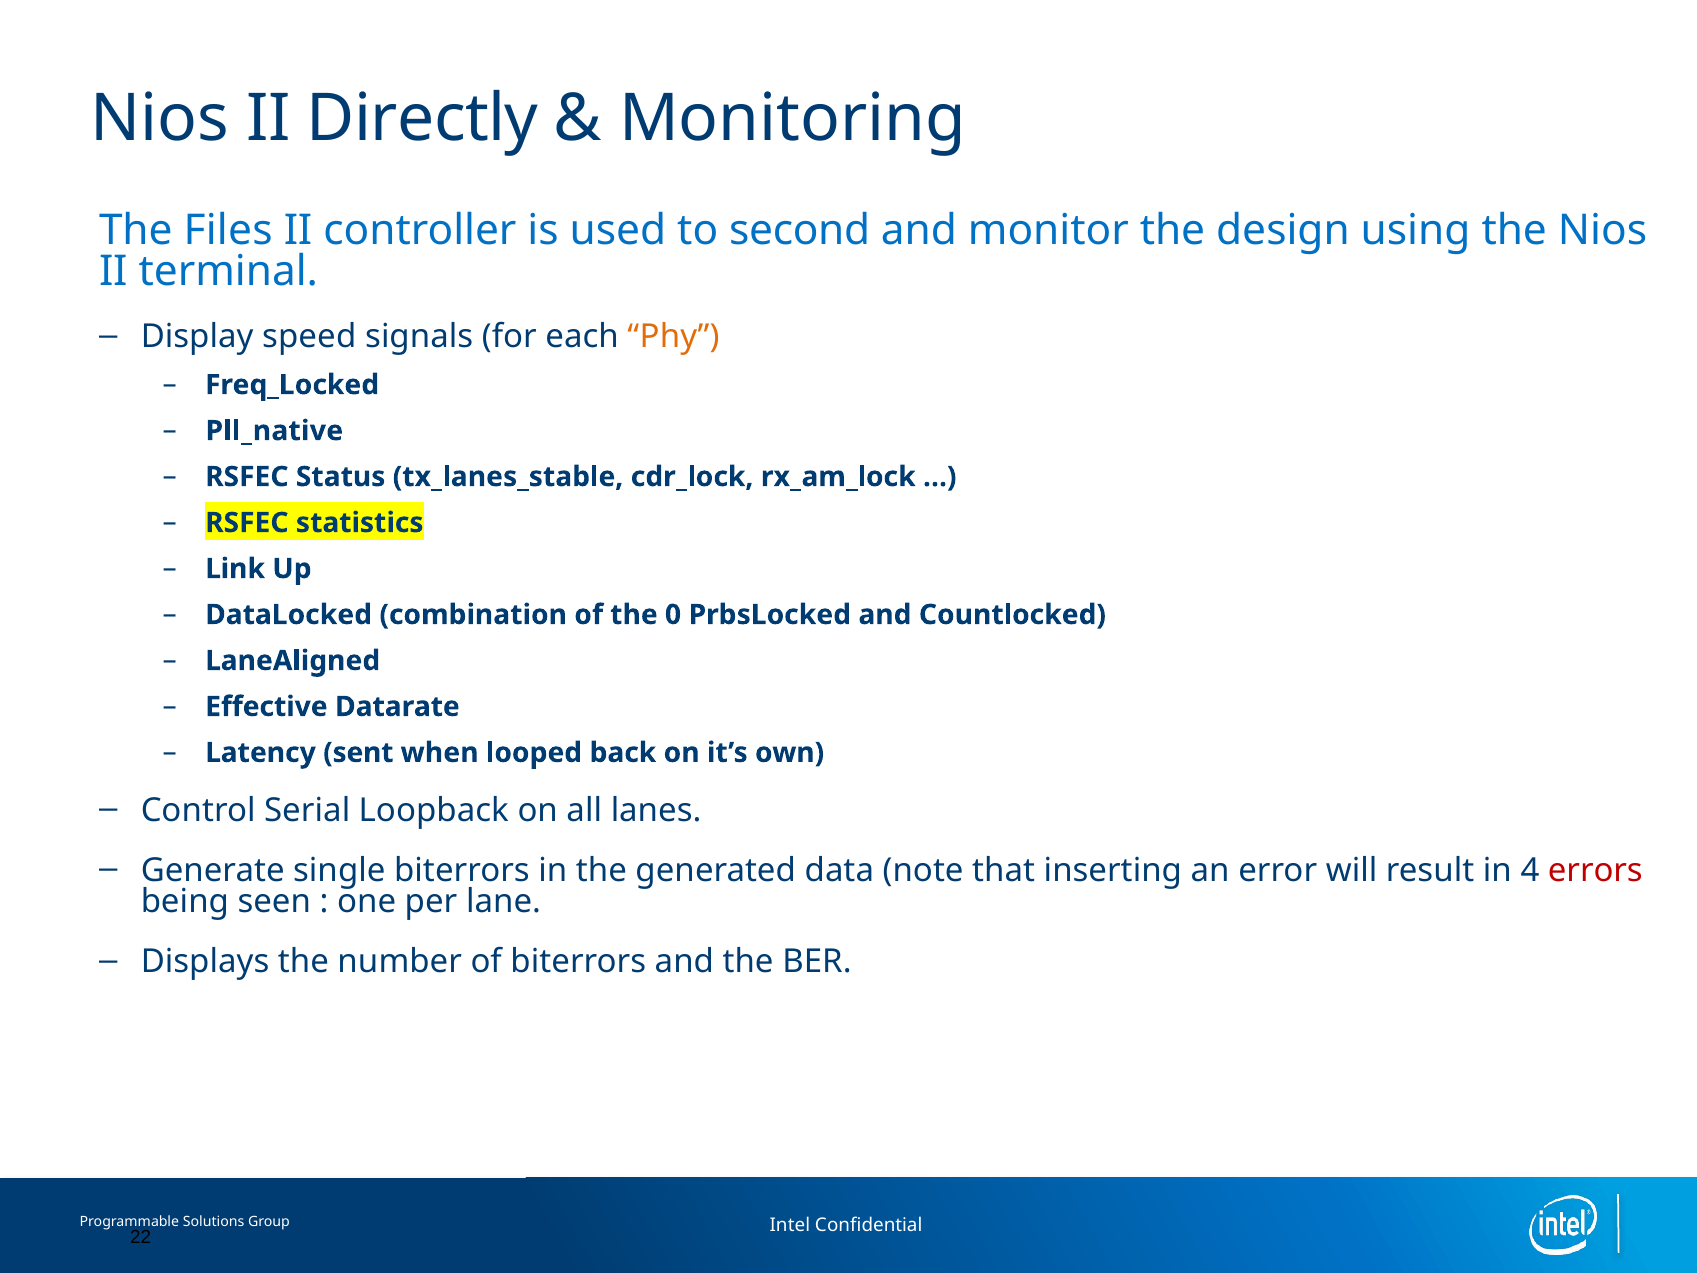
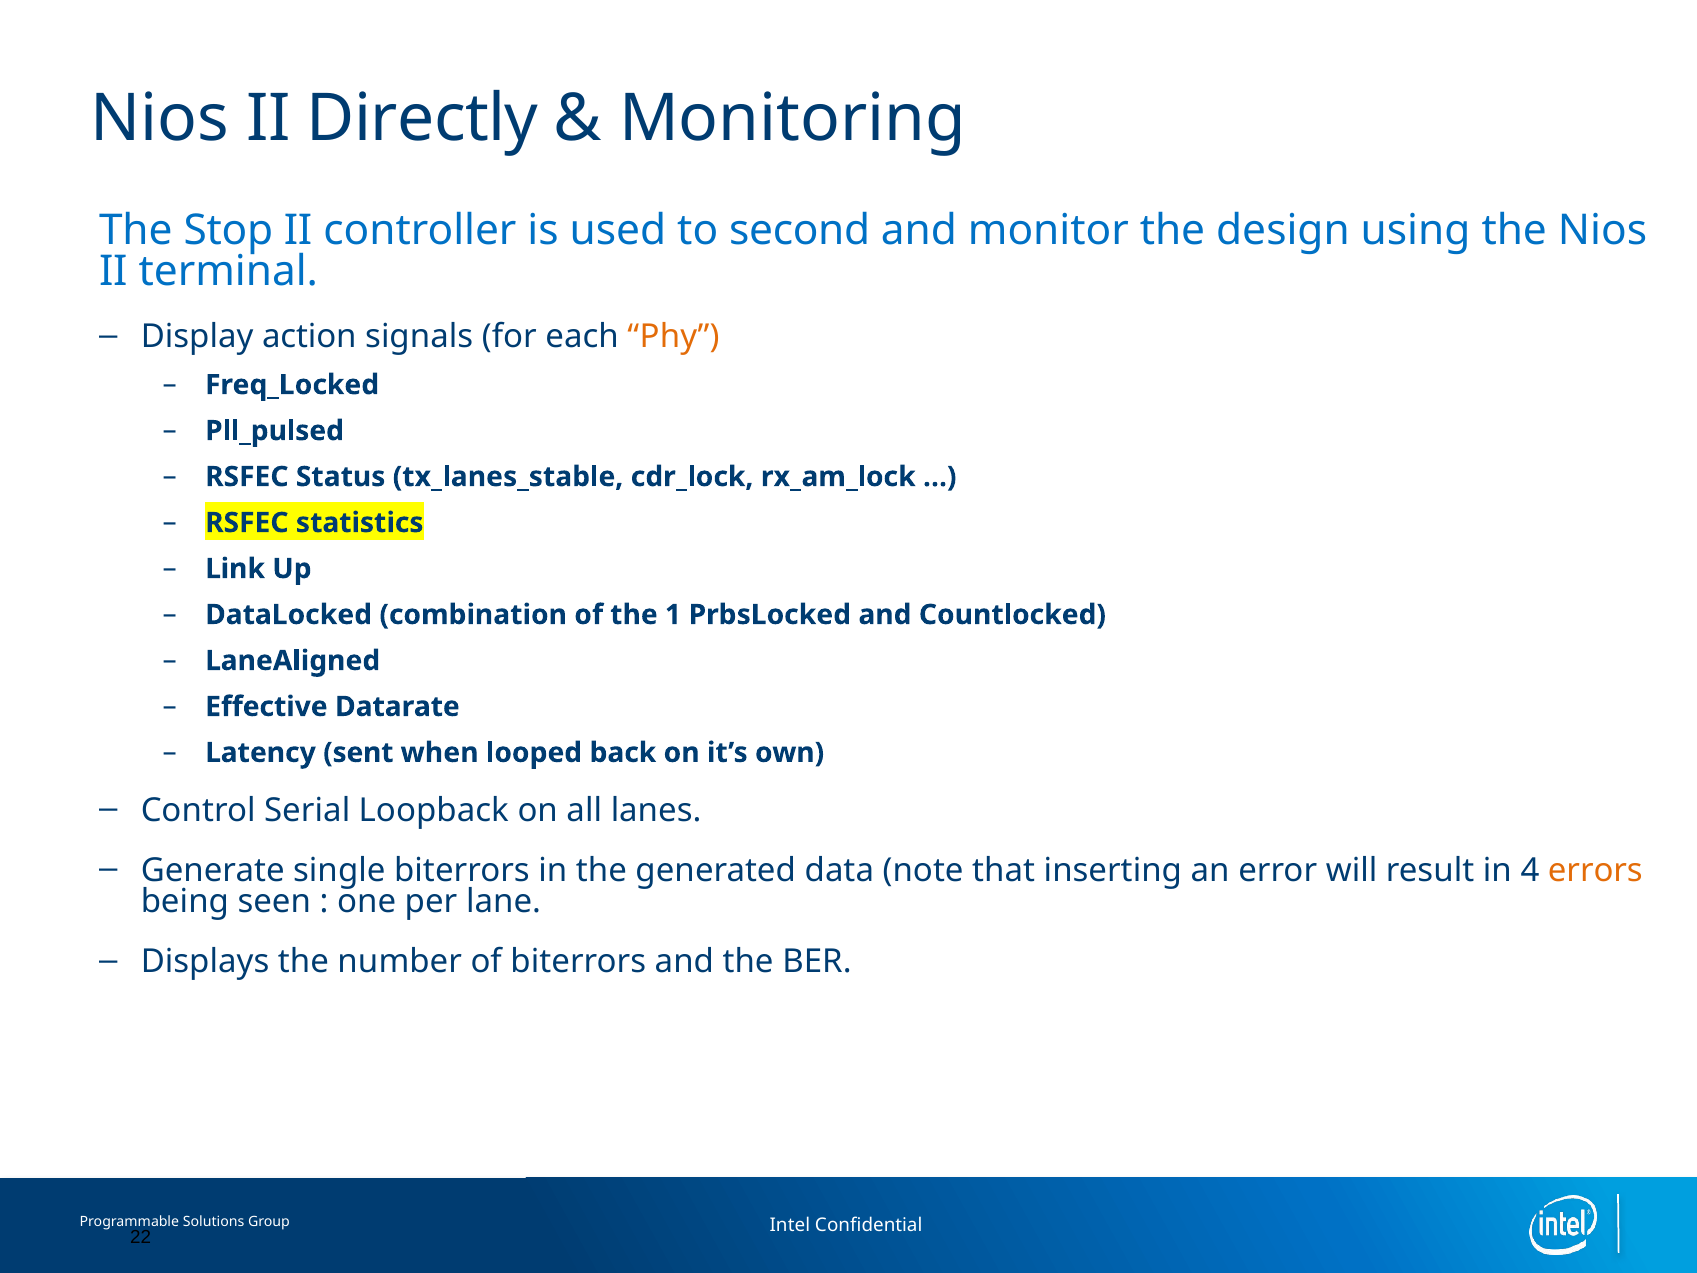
Files: Files -> Stop (228, 231)
speed: speed -> action (309, 336)
Pll_native: Pll_native -> Pll_pulsed (275, 431)
0: 0 -> 1 (673, 615)
errors colour: red -> orange (1595, 870)
